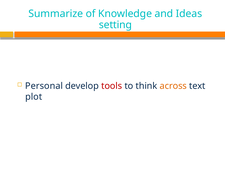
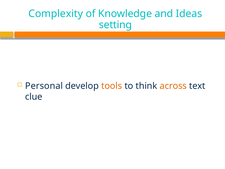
Summarize: Summarize -> Complexity (56, 14)
tools colour: red -> orange (112, 86)
plot: plot -> clue (34, 97)
